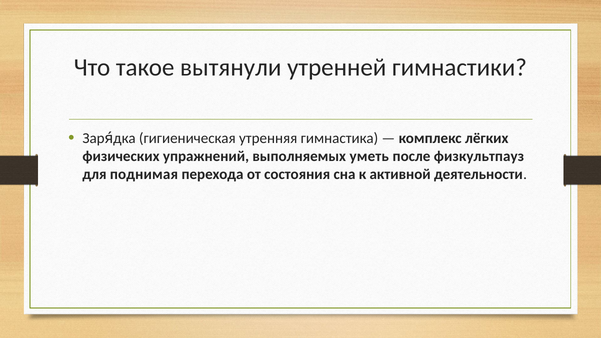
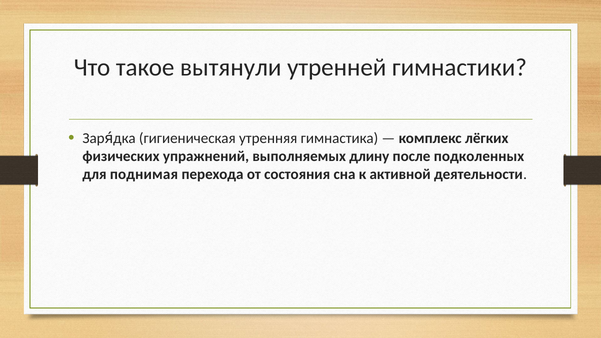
уметь: уметь -> длину (369, 156)
физкультпауз: физкультпауз -> подколенных (479, 156)
